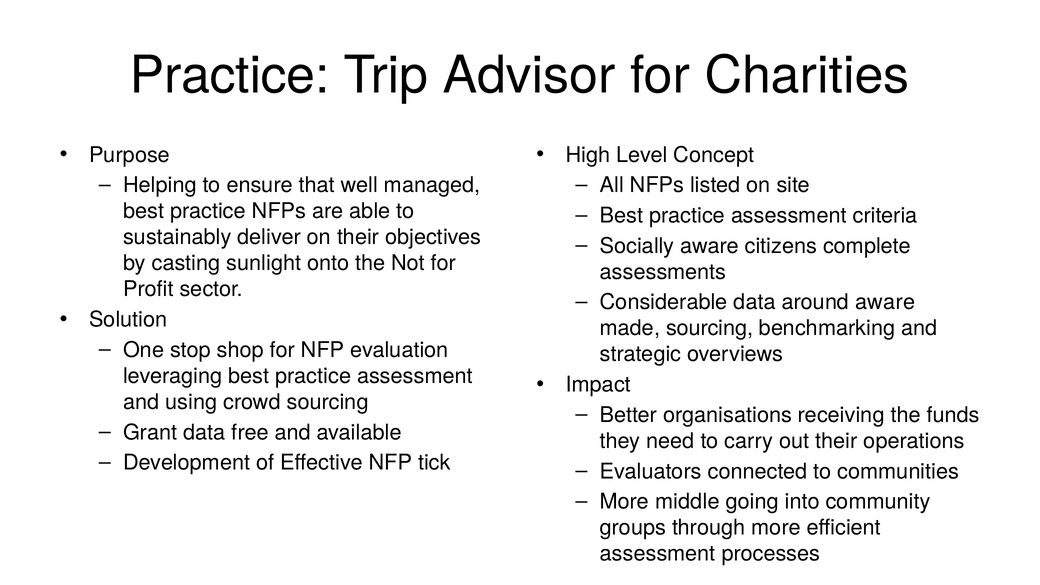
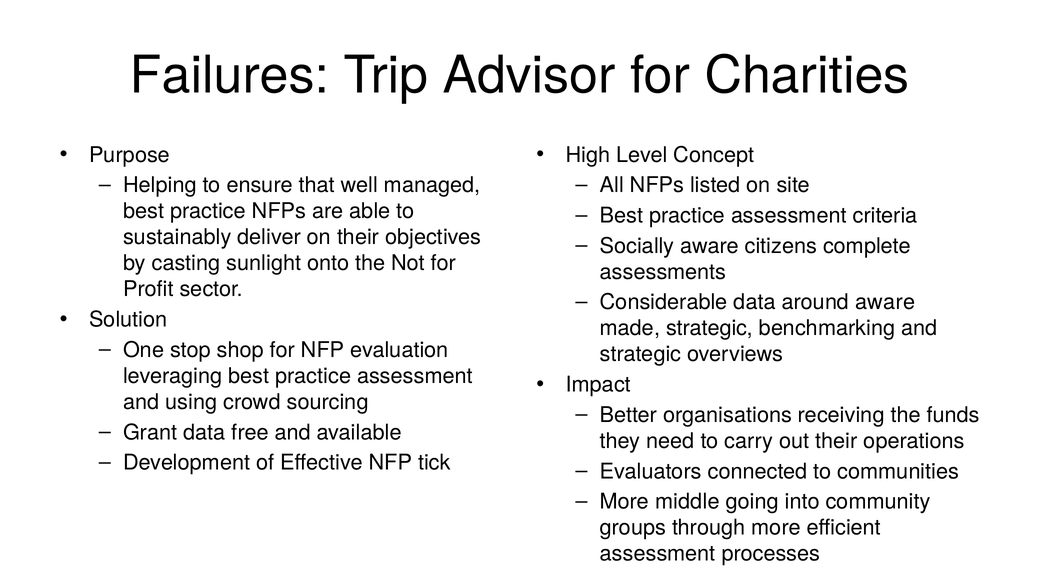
Practice: Practice -> Failures (230, 76)
made sourcing: sourcing -> strategic (710, 328)
